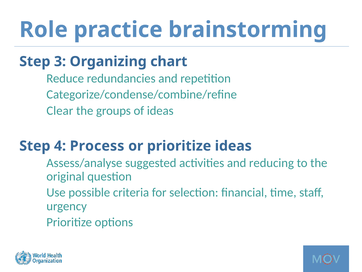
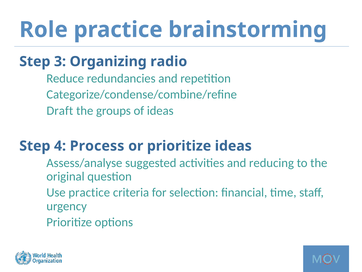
chart: chart -> radio (169, 61)
Clear: Clear -> Draft (60, 110)
Use possible: possible -> practice (89, 192)
